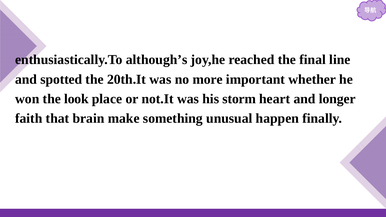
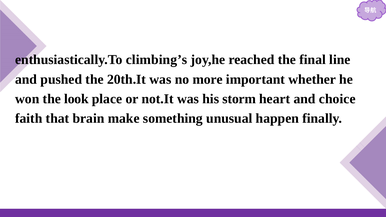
although’s: although’s -> climbing’s (157, 60)
spotted: spotted -> pushed (61, 79)
longer: longer -> choice (337, 99)
